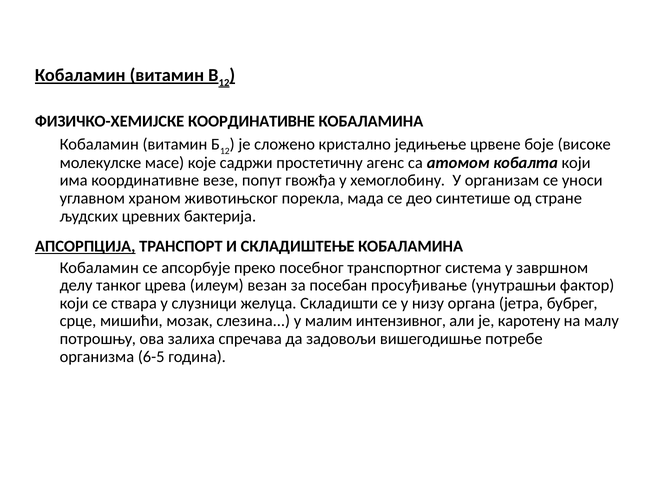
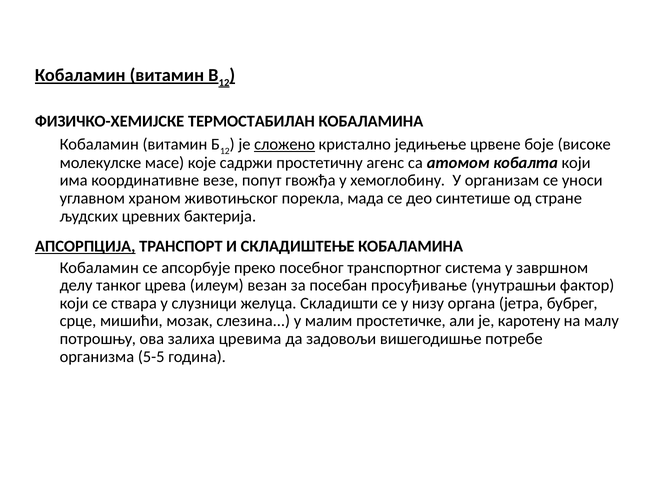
ФИЗИЧКО-ХЕМИЈСКЕ КООРДИНАТИВНЕ: КООРДИНАТИВНЕ -> ТЕРМОСТАБИЛАН (251, 122)
сложено underline: none -> present (285, 145)
интензивног: интензивног -> простетичке (401, 321)
спречава: спречава -> цревима (250, 339)
6-5: 6-5 -> 5-5 (151, 357)
